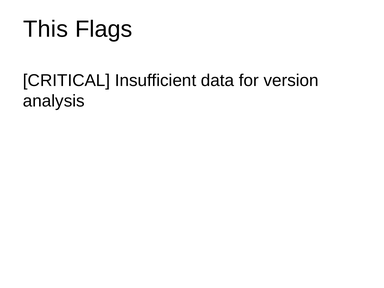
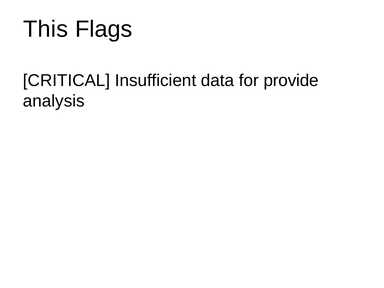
version: version -> provide (291, 81)
